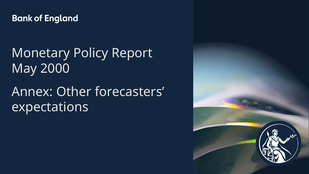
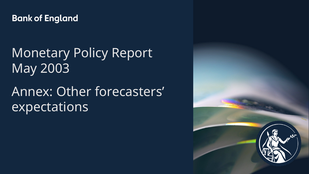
2000: 2000 -> 2003 (55, 68)
